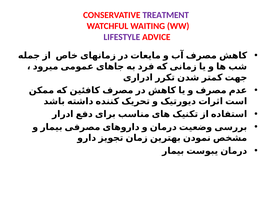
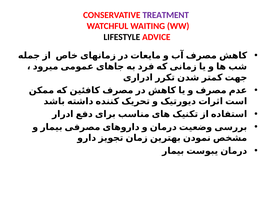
LIFESTYLE colour: purple -> black (122, 37)
